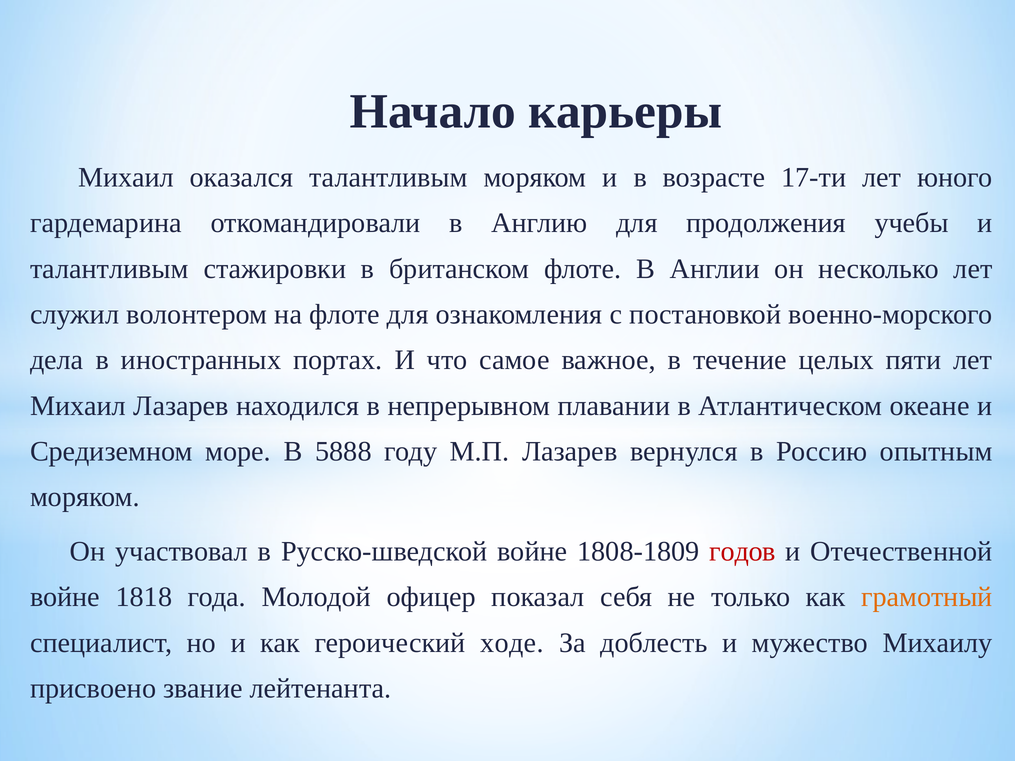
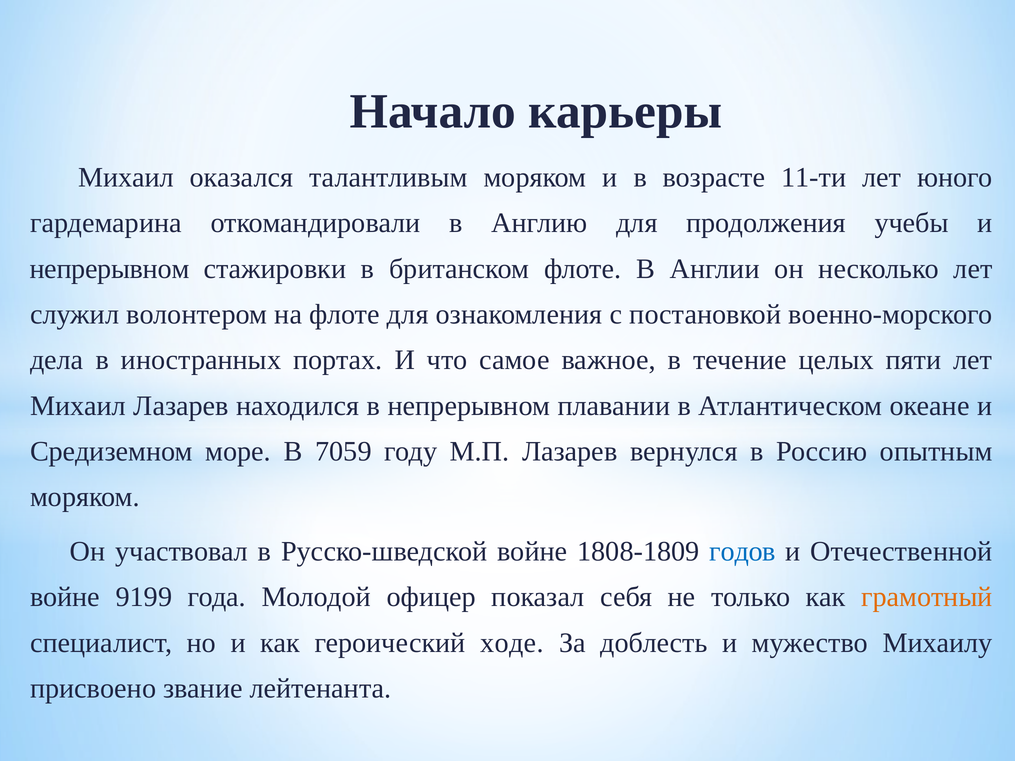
17-ти: 17-ти -> 11-ти (814, 177)
талантливым: талантливым -> непрерывном (110, 269)
5888: 5888 -> 7059 (343, 452)
годов colour: red -> blue (743, 552)
1818: 1818 -> 9199 (144, 597)
